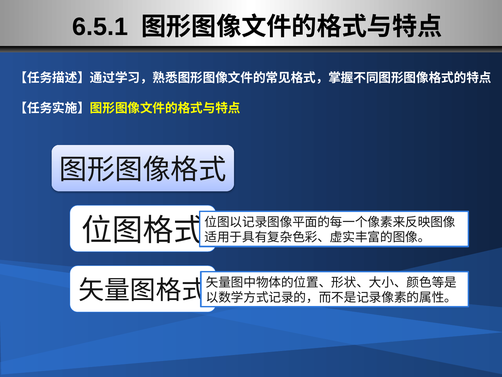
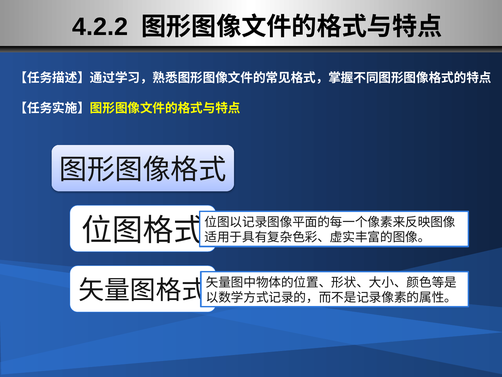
6.5.1: 6.5.1 -> 4.2.2 (100, 27)
